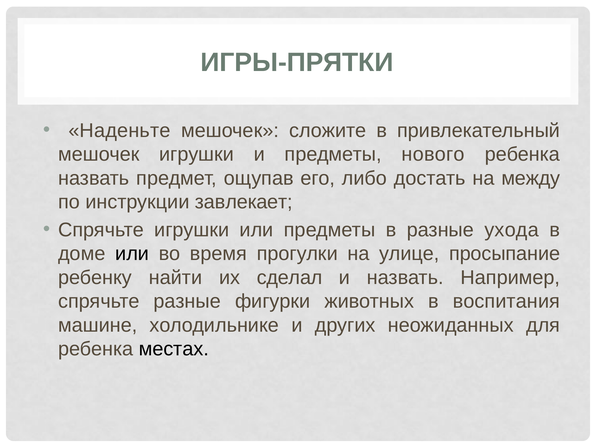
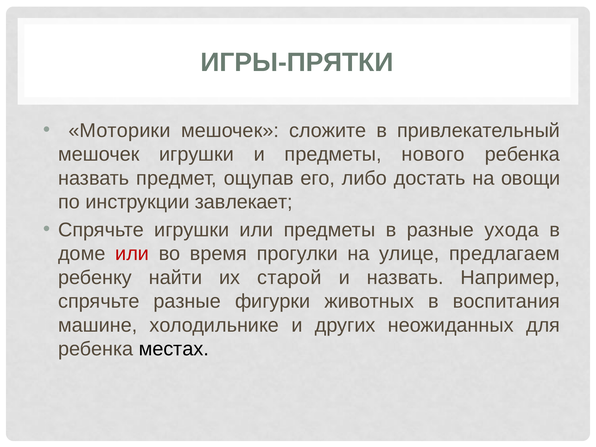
Наденьте: Наденьте -> Моторики (119, 131)
между: между -> овощи (531, 178)
или colour: black -> red (132, 254)
просыпание: просыпание -> предлагаем (504, 254)
сделал: сделал -> старой (289, 278)
